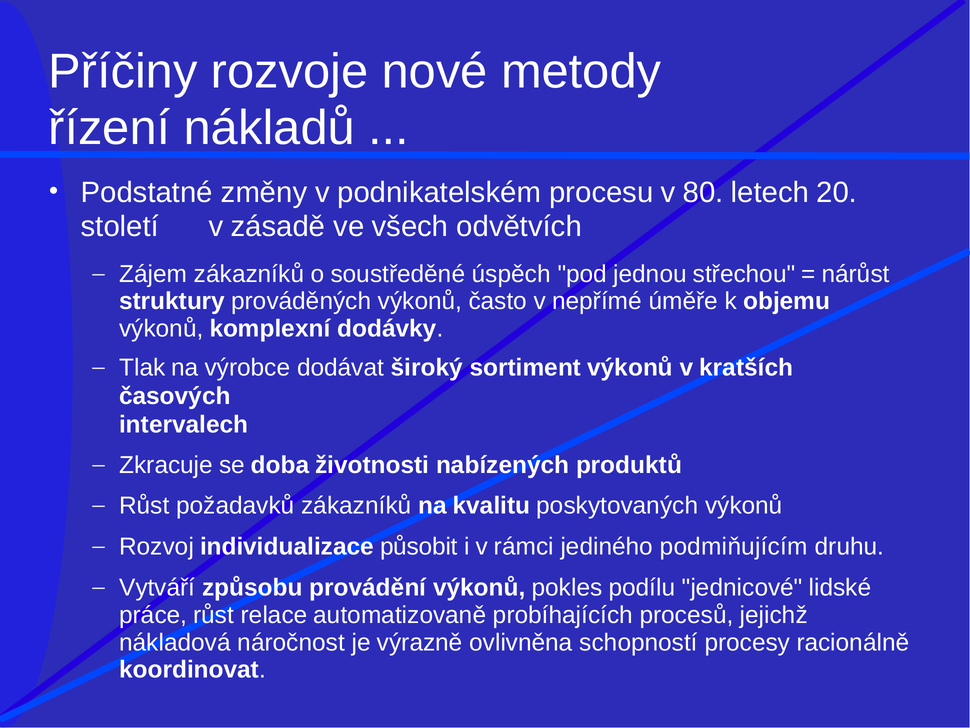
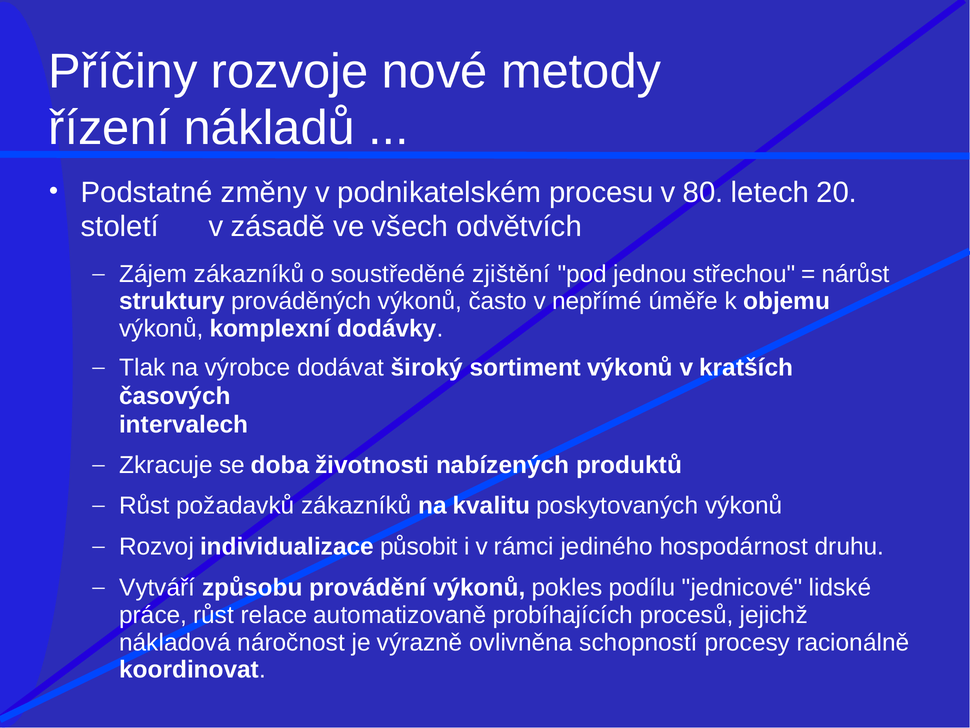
úspěch: úspěch -> zjištění (511, 274)
podmiňujícím: podmiňujícím -> hospodárnost (734, 546)
